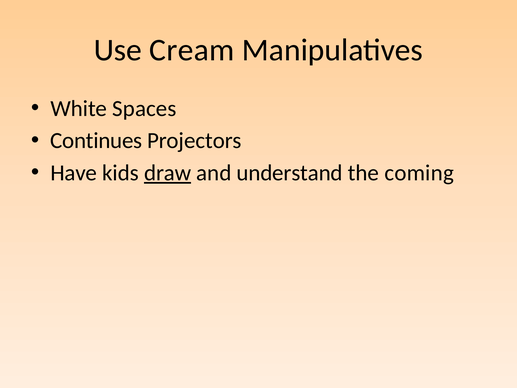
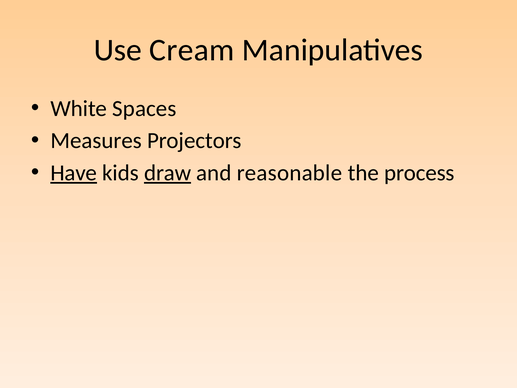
Continues: Continues -> Measures (96, 141)
Have underline: none -> present (74, 173)
understand: understand -> reasonable (289, 173)
coming: coming -> process (419, 173)
